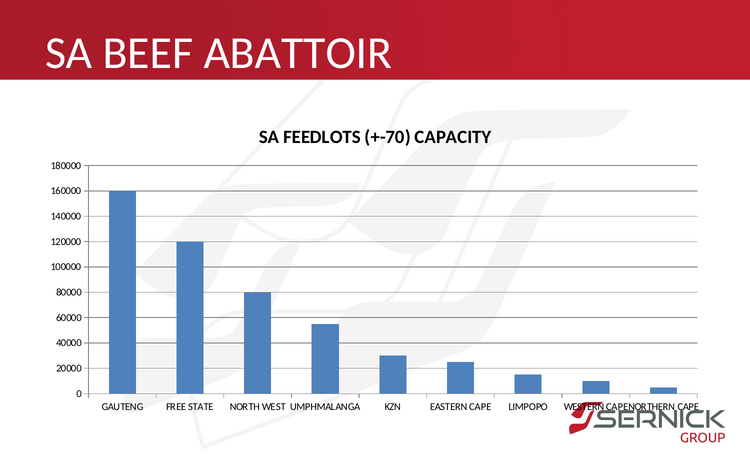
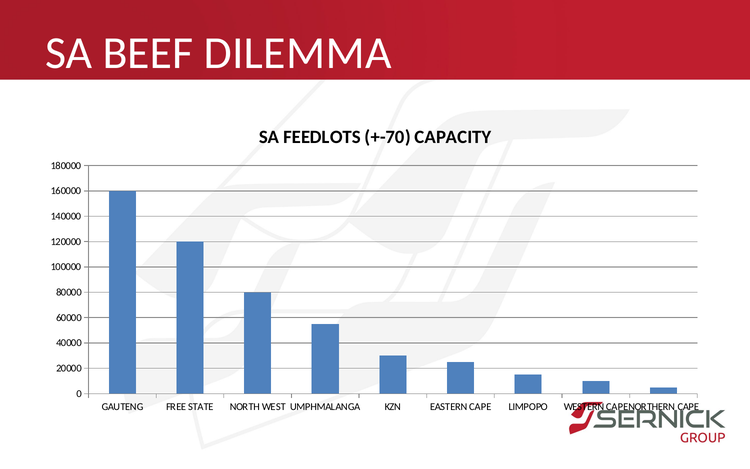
ABATTOIR: ABATTOIR -> DILEMMA (298, 53)
